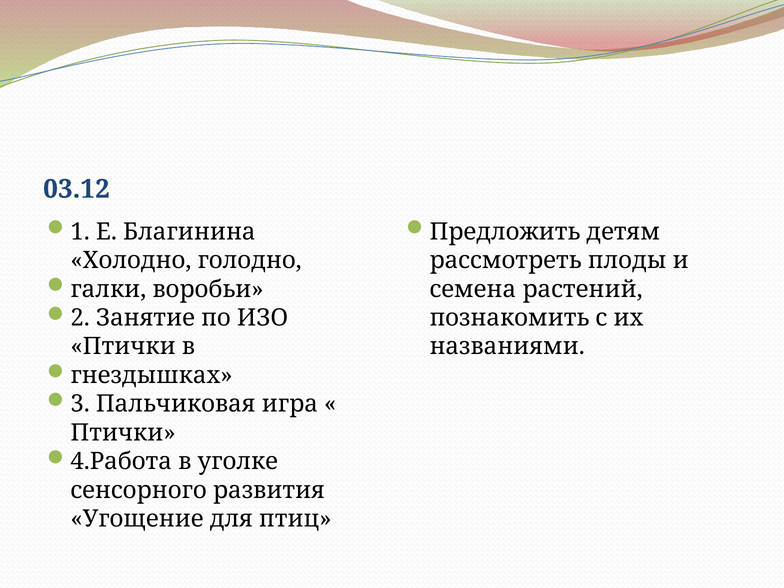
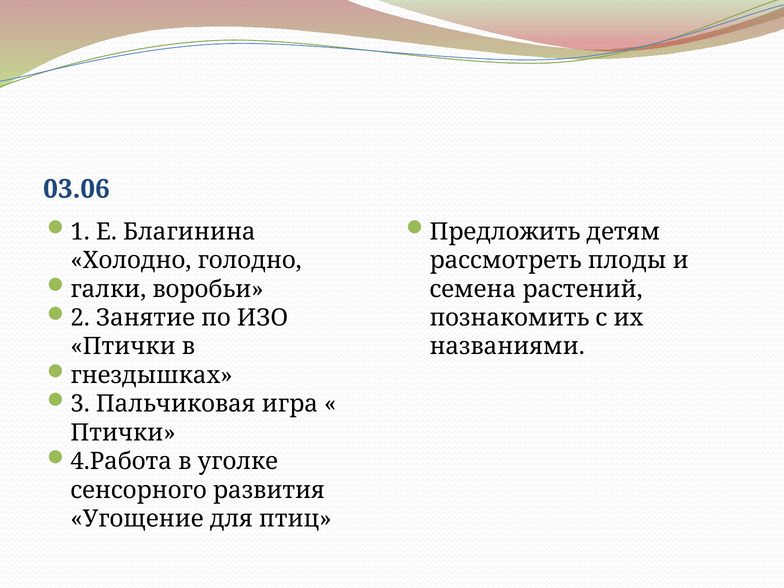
03.12: 03.12 -> 03.06 (76, 189)
